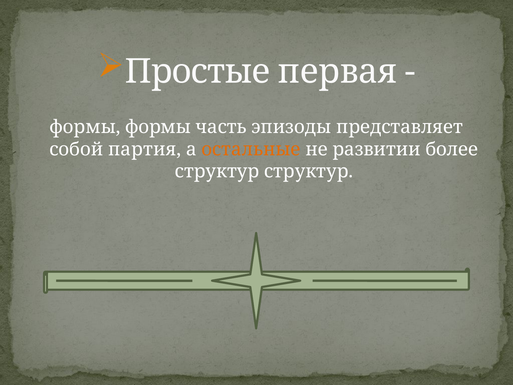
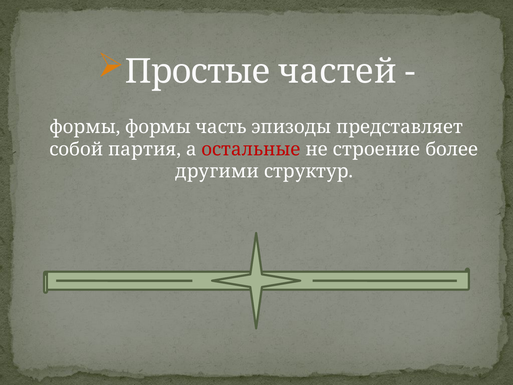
первая: первая -> частей (337, 72)
остальные colour: orange -> red (251, 149)
развитии: развитии -> строение (377, 149)
структур: структур -> другими (217, 171)
